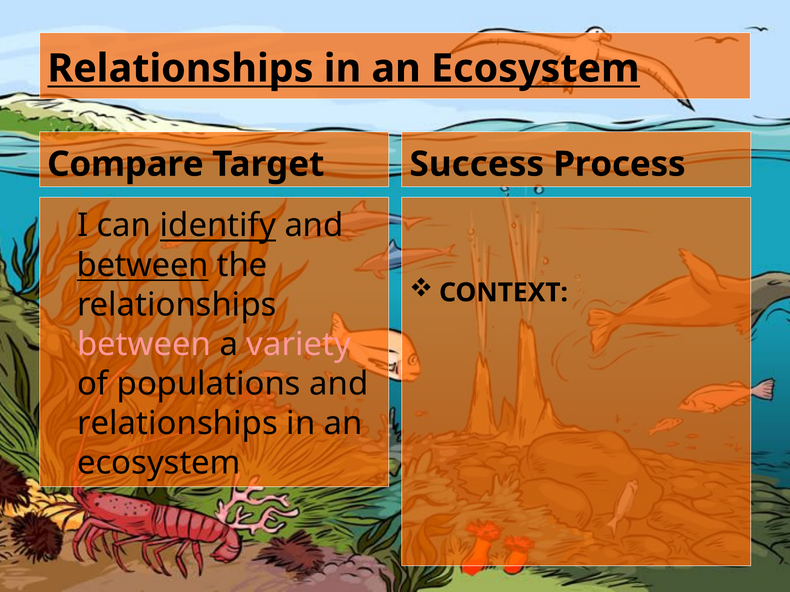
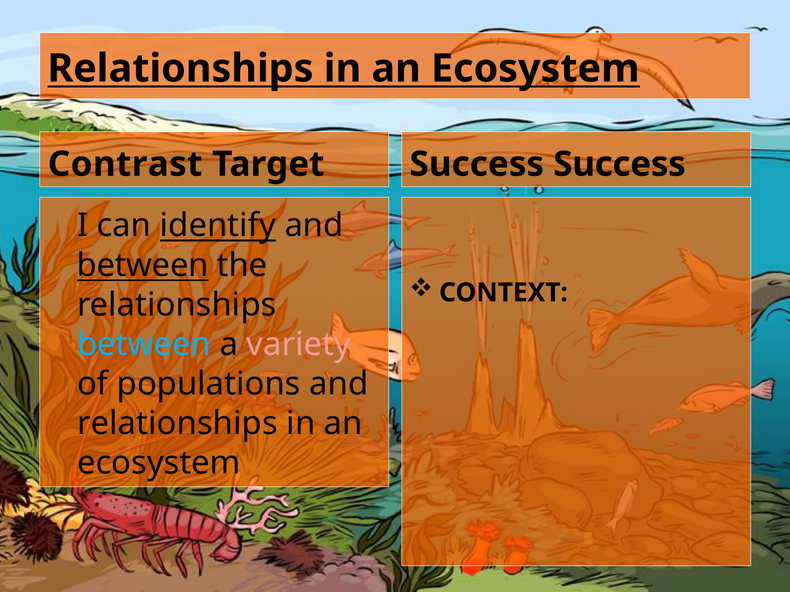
Compare: Compare -> Contrast (125, 164)
Success Process: Process -> Success (619, 164)
between colour: pink -> light blue (144, 345)
